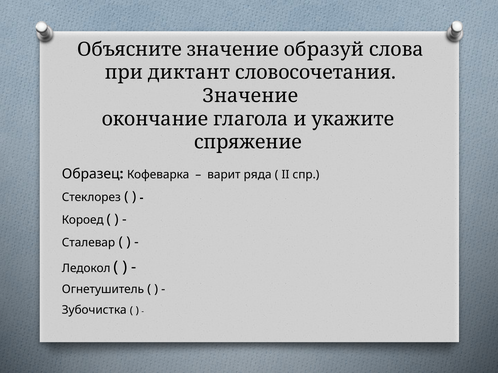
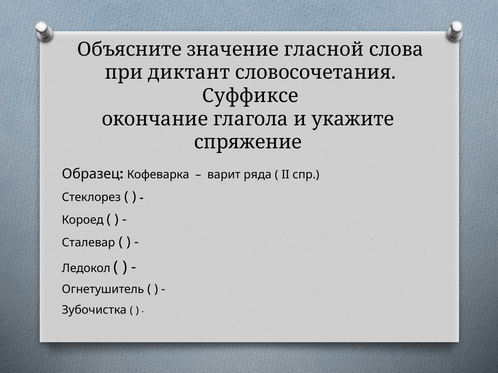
образуй: образуй -> гласной (324, 49)
Значение: Значение -> Суффиксе (250, 96)
